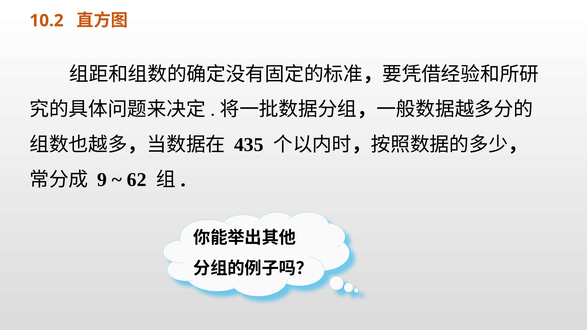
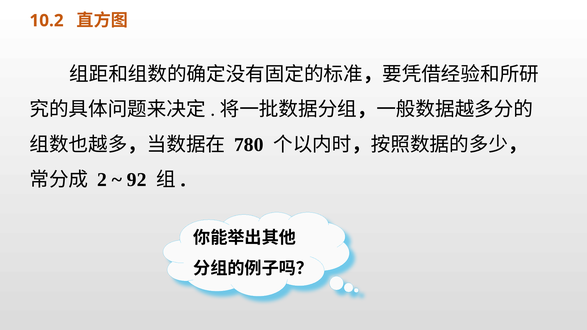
435: 435 -> 780 (249, 145)
9: 9 -> 2 (102, 180)
62: 62 -> 92 (137, 180)
